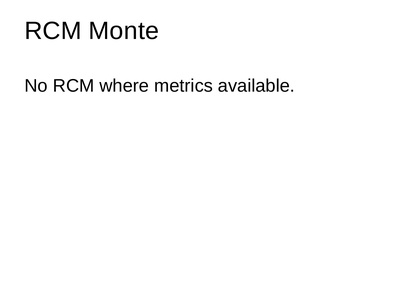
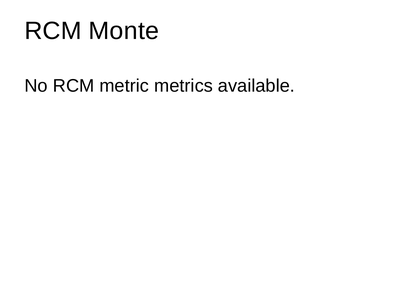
where: where -> metric (124, 86)
